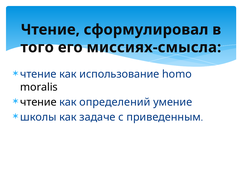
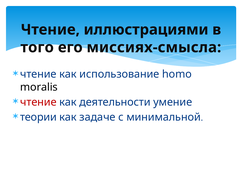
сформулировал: сформулировал -> иллюстрациями (146, 30)
чтение colour: black -> red (38, 102)
определений: определений -> деятельности (115, 102)
школы: школы -> теории (38, 117)
приведенным: приведенным -> минимальной (164, 117)
